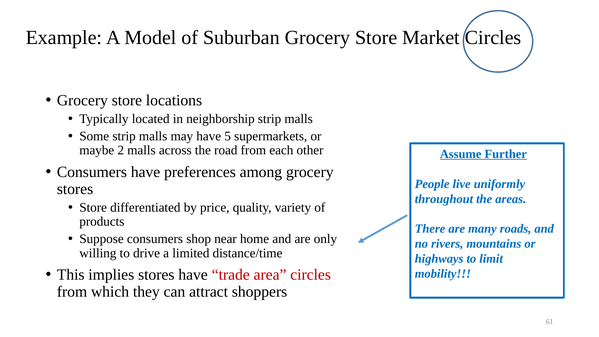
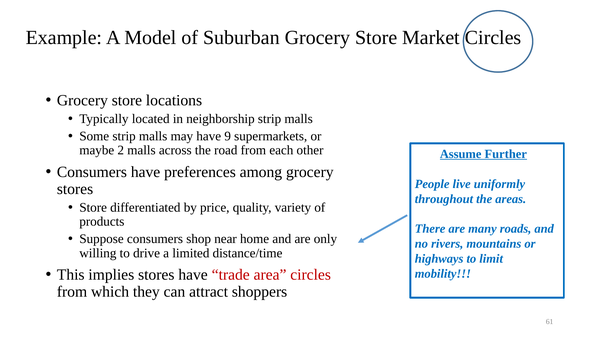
5: 5 -> 9 (228, 136)
